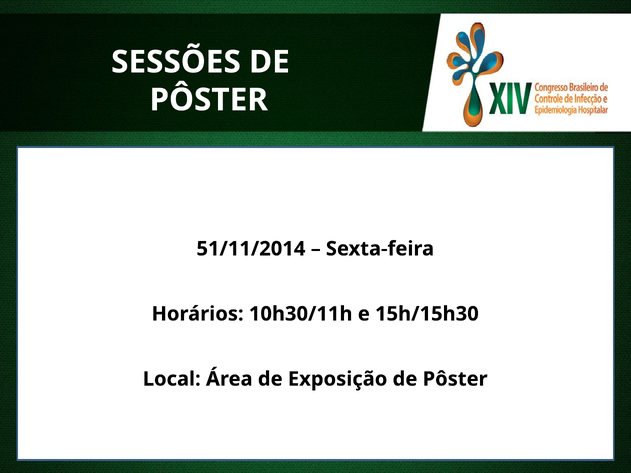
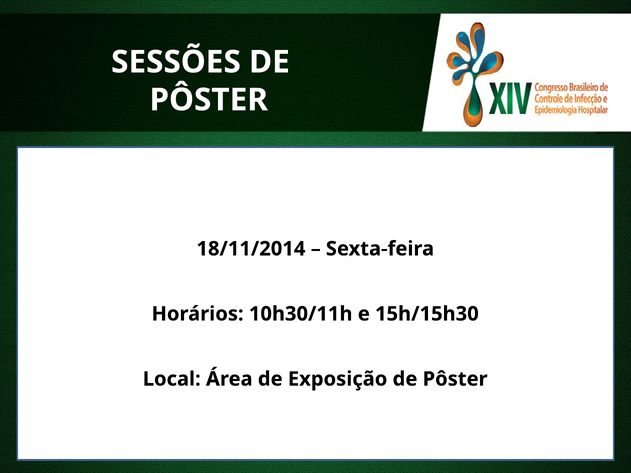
51/11/2014: 51/11/2014 -> 18/11/2014 (251, 249)
